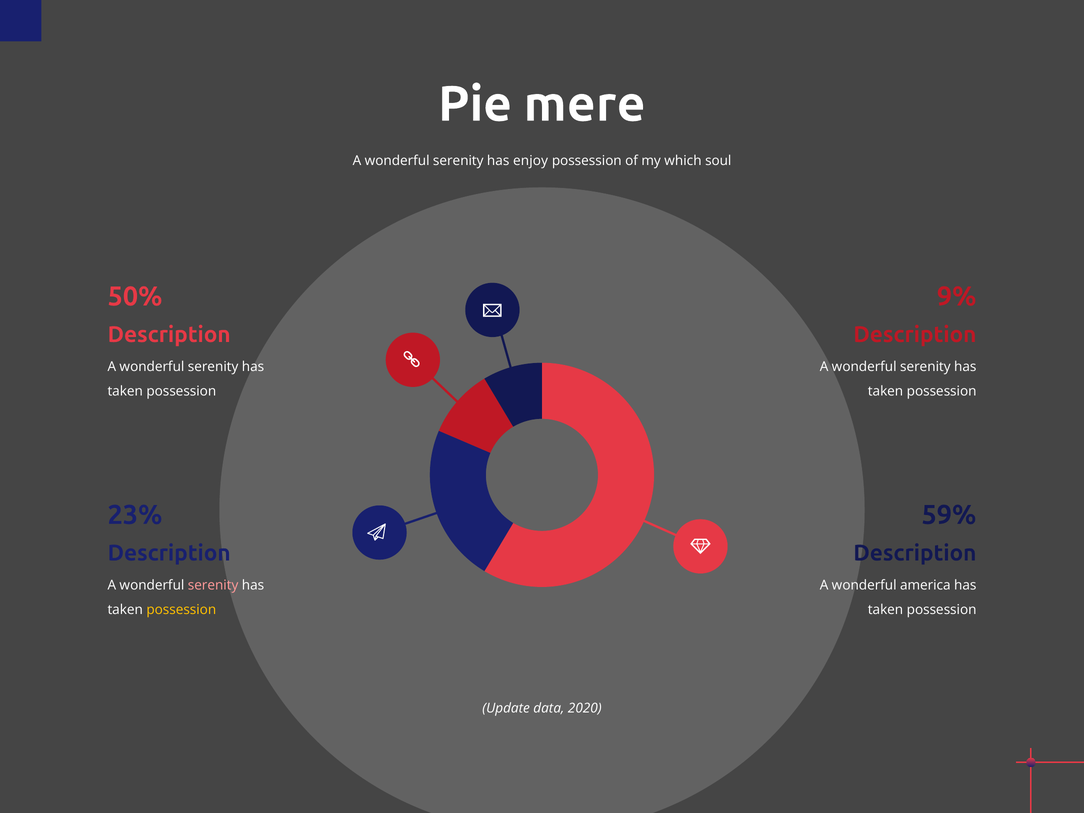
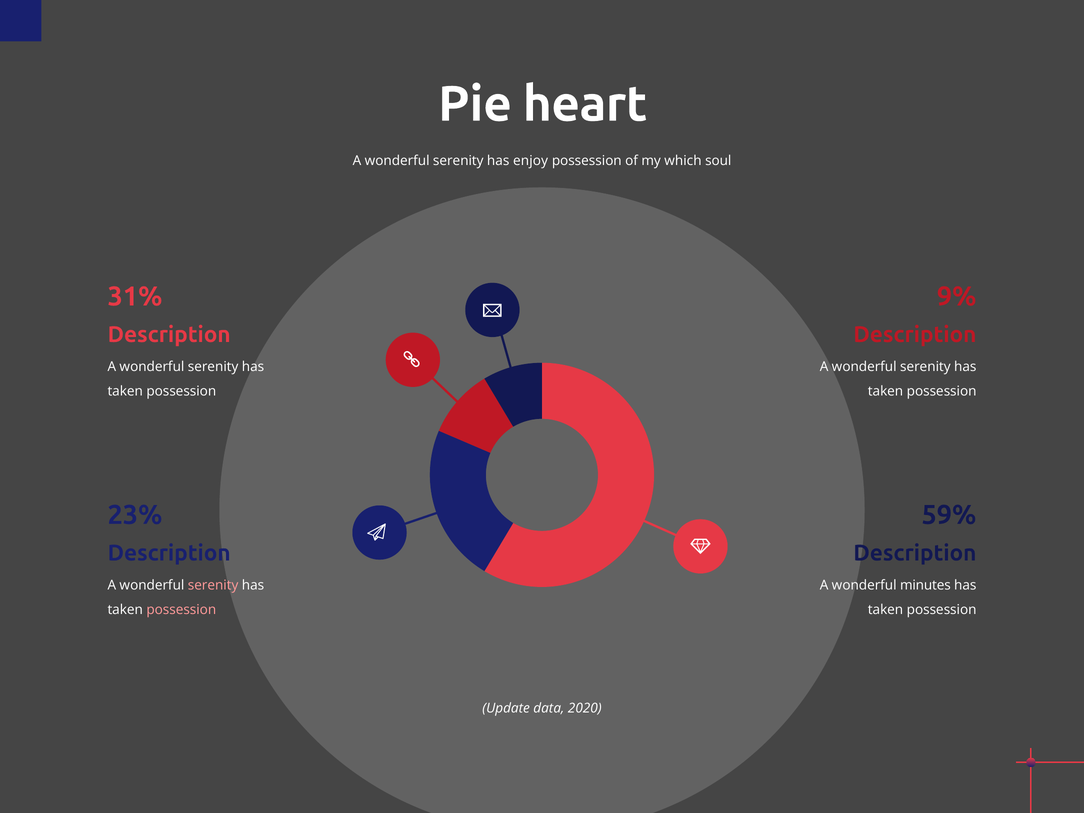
mere: mere -> heart (585, 104)
50%: 50% -> 31% (135, 296)
america: america -> minutes (925, 585)
possession colour: yellow -> pink (181, 610)
